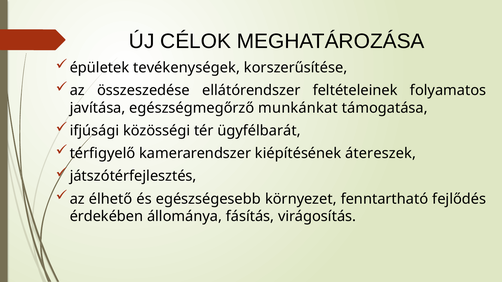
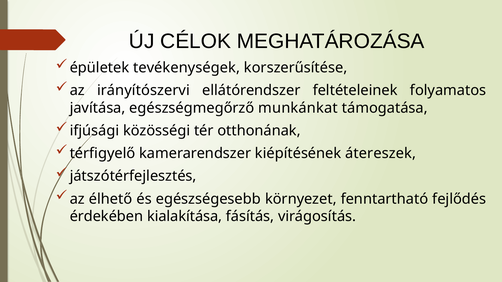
összeszedése: összeszedése -> irányítószervi (143, 91)
ügyfélbarát: ügyfélbarát -> otthonának (259, 131)
állománya: állománya -> kialakítása (185, 217)
